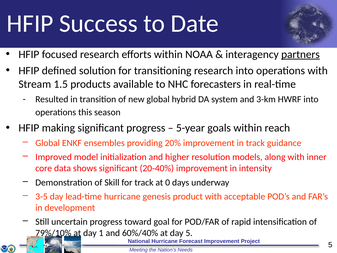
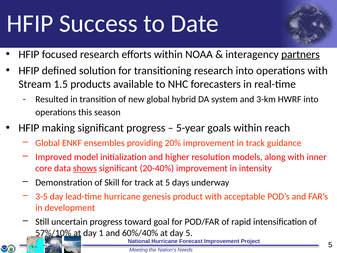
shows underline: none -> present (85, 168)
at 0: 0 -> 5 (168, 182)
79%/10%: 79%/10% -> 57%/10% (53, 233)
